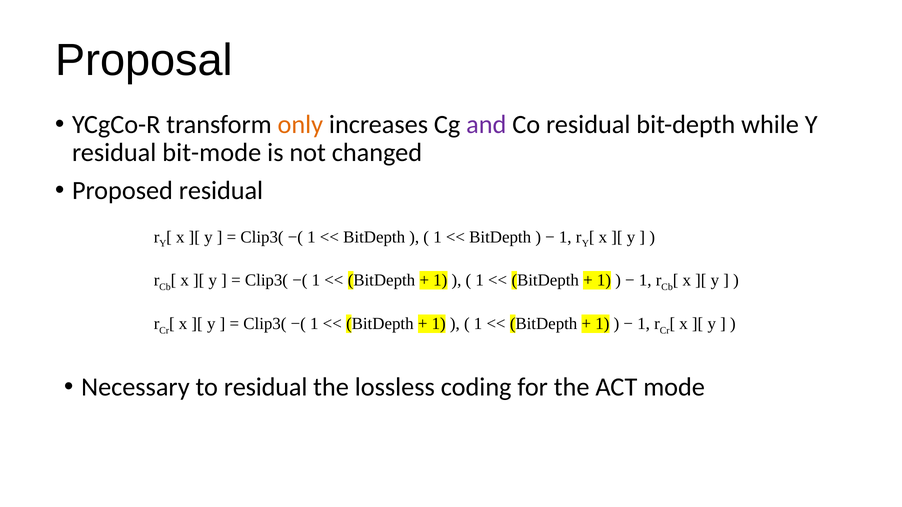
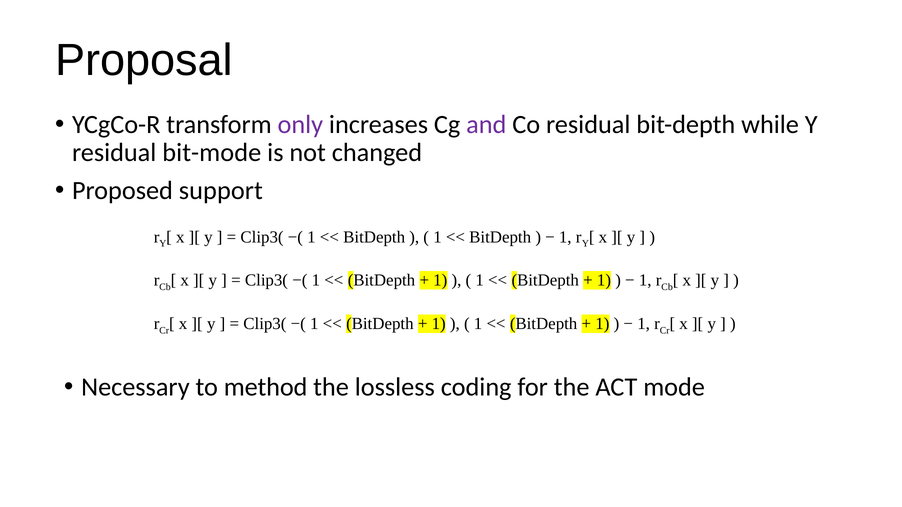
only colour: orange -> purple (300, 125)
Proposed residual: residual -> support (221, 191)
to residual: residual -> method (266, 388)
